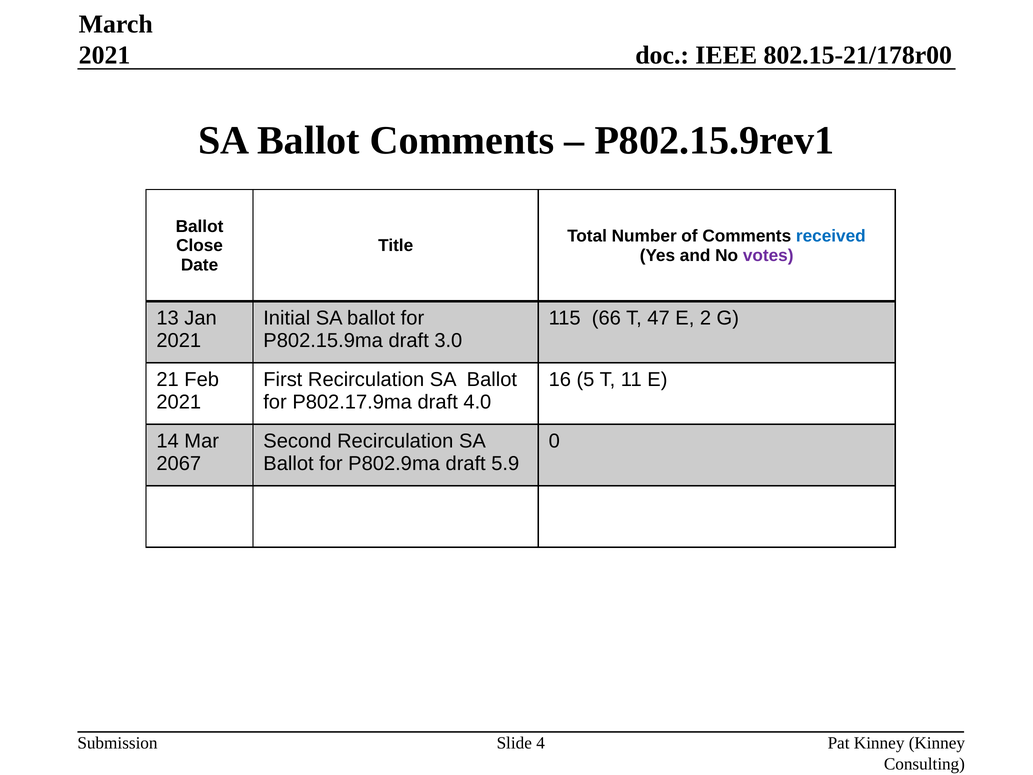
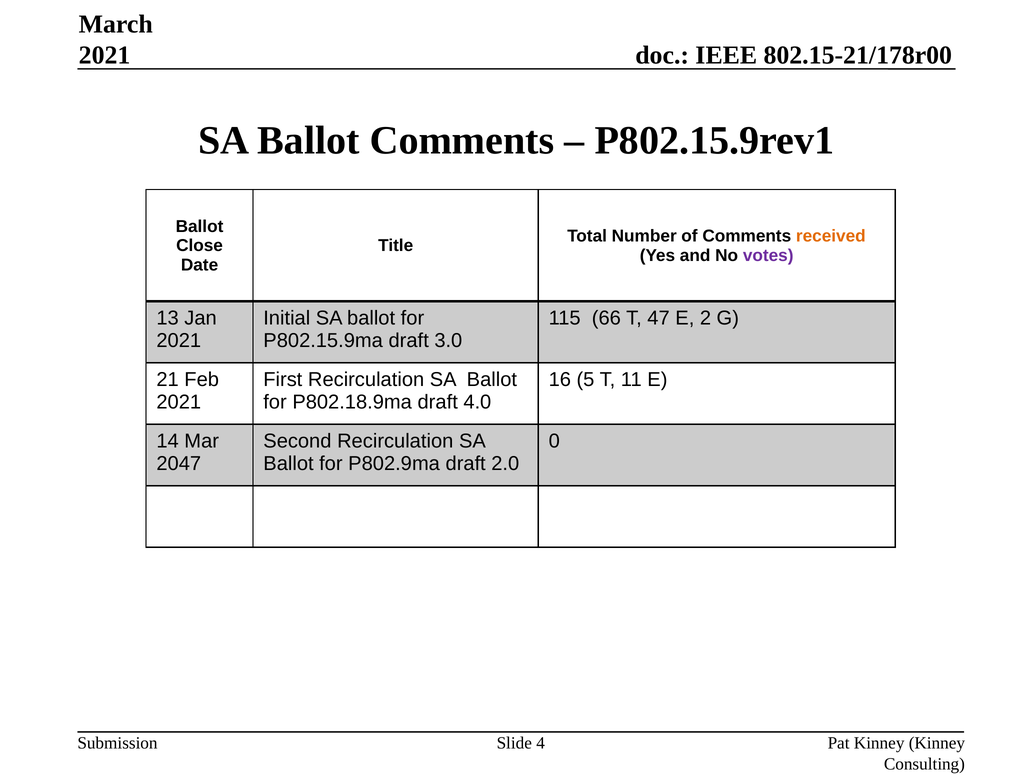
received colour: blue -> orange (831, 236)
P802.17.9ma: P802.17.9ma -> P802.18.9ma (352, 402)
2067: 2067 -> 2047 (179, 464)
5.9: 5.9 -> 2.0 (505, 464)
